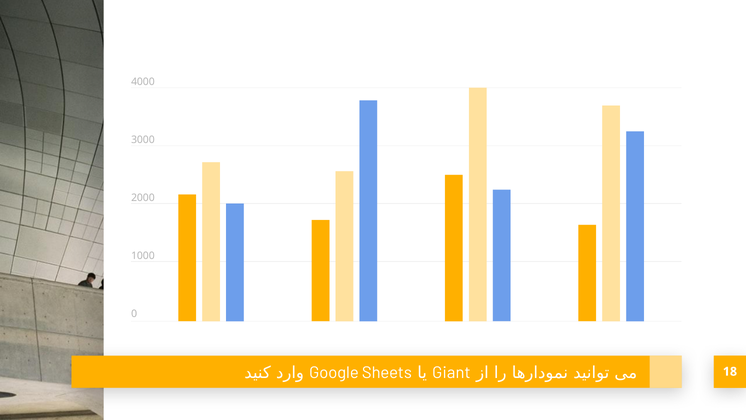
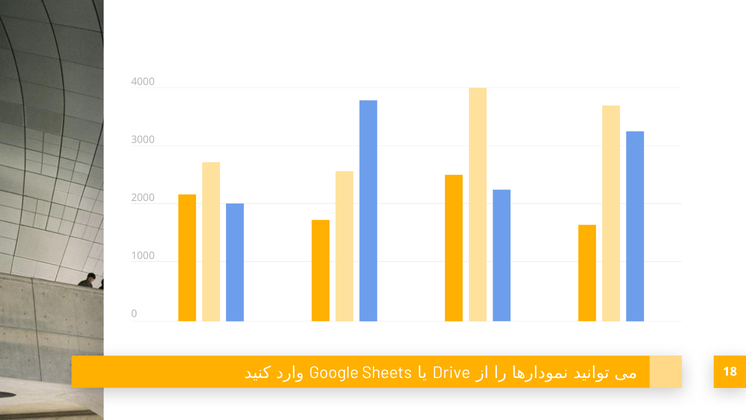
Giant: Giant -> Drive (451, 373)
